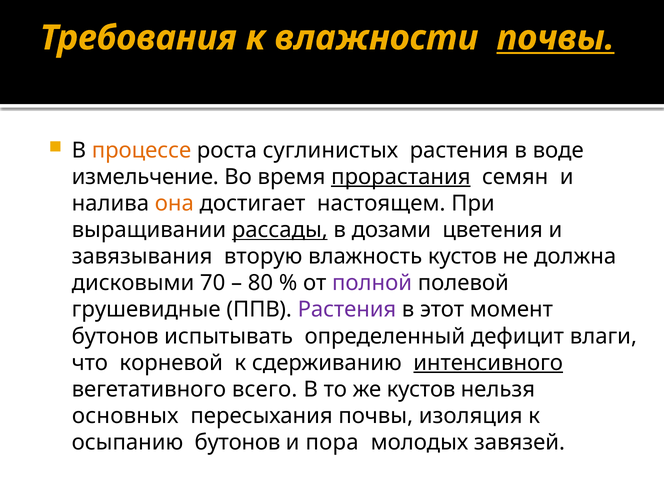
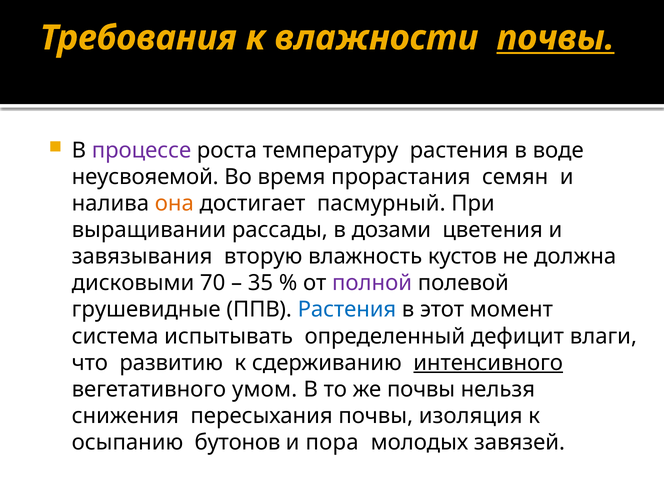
процессе colour: orange -> purple (142, 150)
суглинистых: суглинистых -> температуру (330, 150)
измельчение: измельчение -> неусвояемой (145, 177)
прорастания underline: present -> none (401, 177)
настоящем: настоящем -> пасмурный (381, 203)
рассады underline: present -> none (280, 230)
80: 80 -> 35 (260, 283)
Растения colour: purple -> blue (347, 310)
бутонов: бутонов -> система (115, 336)
корневой: корневой -> развитию (171, 363)
всего: всего -> умом (265, 389)
же кустов: кустов -> почвы (421, 389)
основных: основных -> снижения (125, 416)
